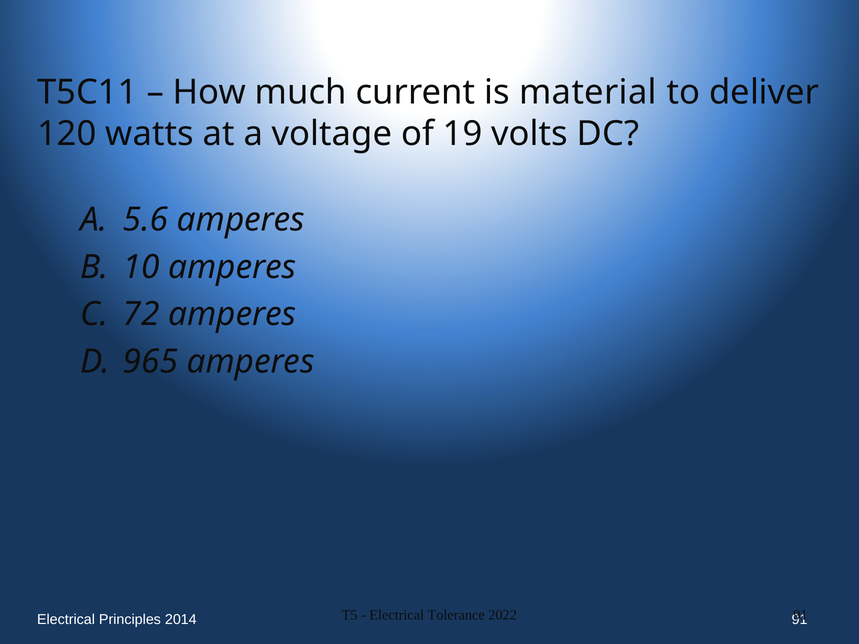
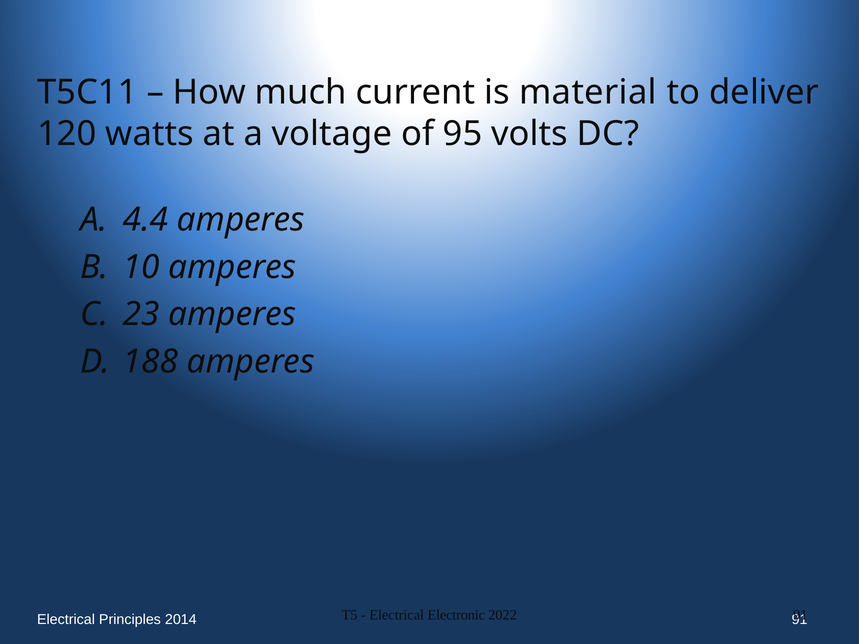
19: 19 -> 95 (463, 134)
5.6: 5.6 -> 4.4 (146, 220)
72: 72 -> 23 (141, 314)
965: 965 -> 188 (151, 362)
Tolerance: Tolerance -> Electronic (456, 615)
